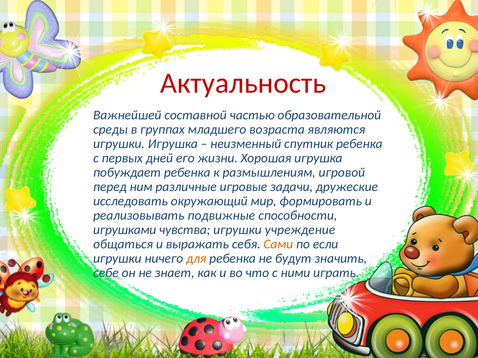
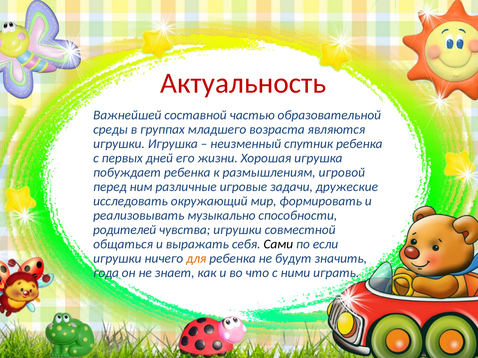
подвижные: подвижные -> музыкально (221, 216)
игрушками: игрушками -> родителей (125, 230)
учреждение: учреждение -> совместной (300, 230)
Сами colour: orange -> black (278, 244)
себе: себе -> года (106, 273)
